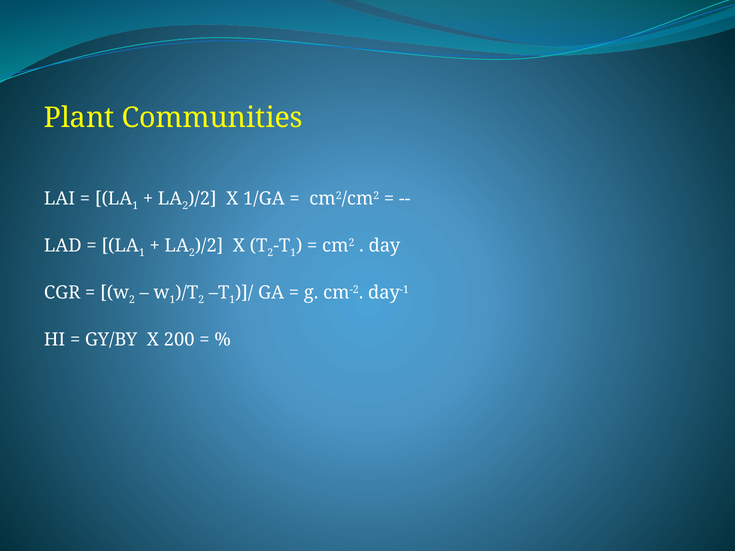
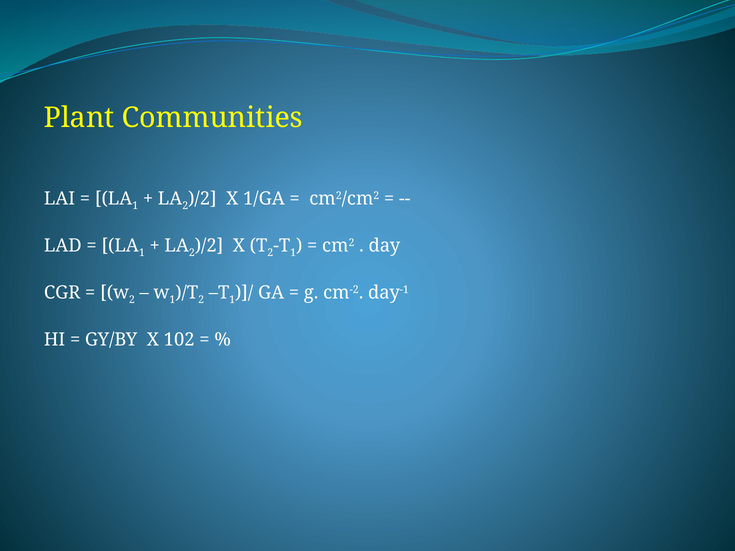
200: 200 -> 102 (179, 340)
